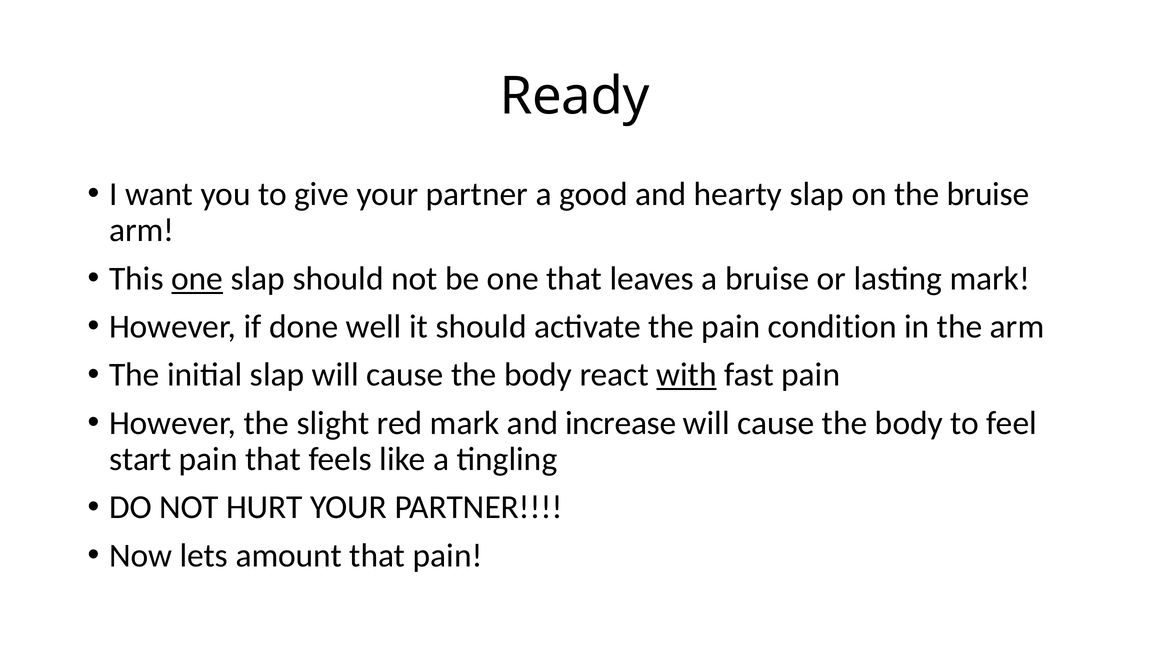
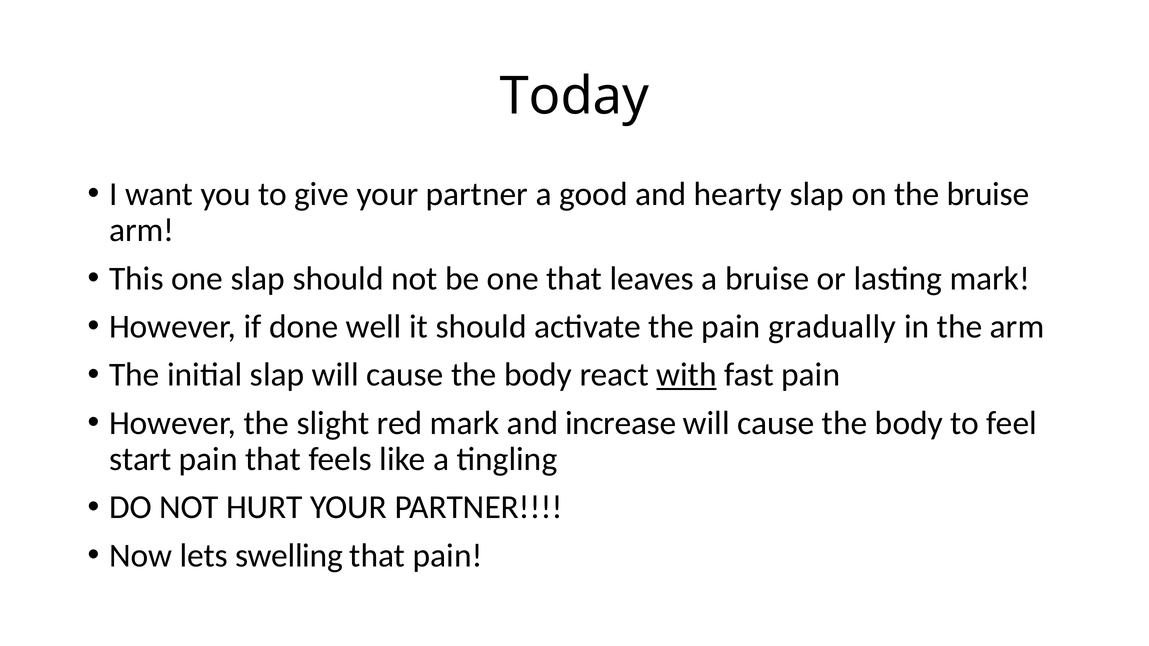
Ready: Ready -> Today (574, 97)
one underline: present -> none (197, 279)
condition: condition -> gradually (832, 327)
amount: amount -> swelling (289, 556)
